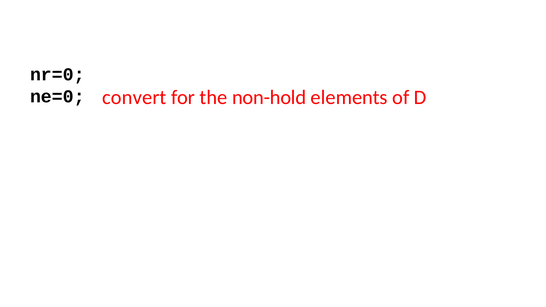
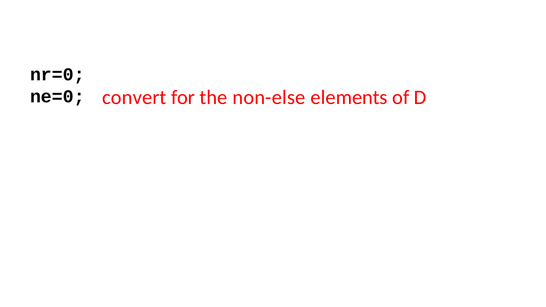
non-hold: non-hold -> non-else (269, 97)
